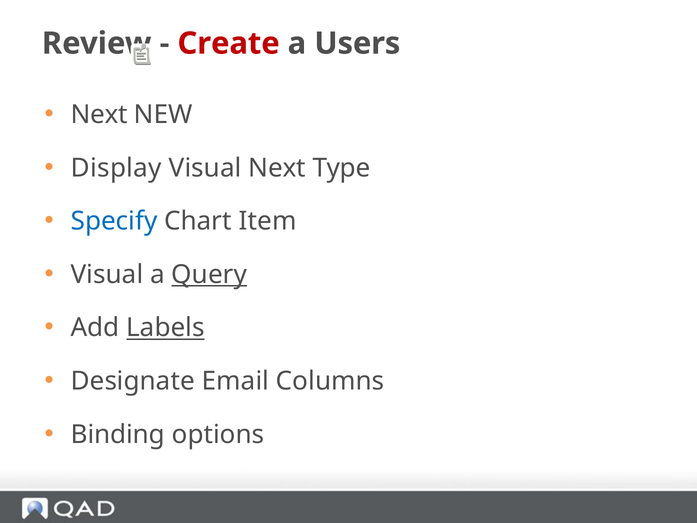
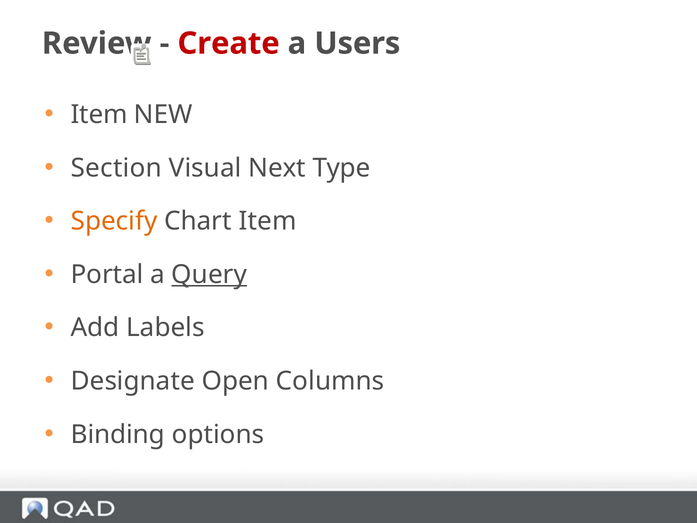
Next: Next -> Item (99, 115)
Display: Display -> Section (116, 168)
Specify colour: blue -> orange (114, 221)
Visual: Visual -> Portal (107, 274)
Labels underline: present -> none (166, 328)
Email: Email -> Open (235, 381)
